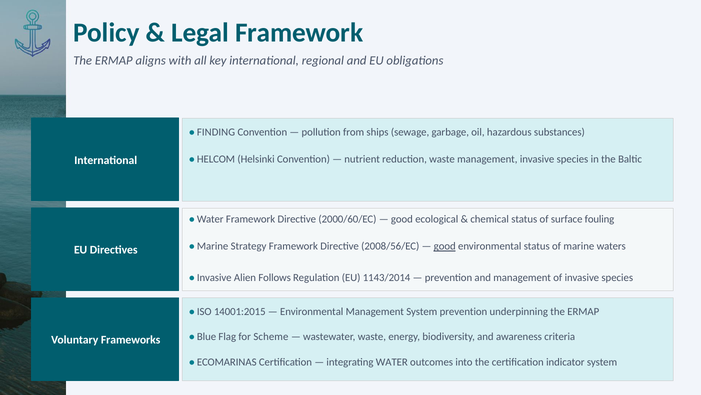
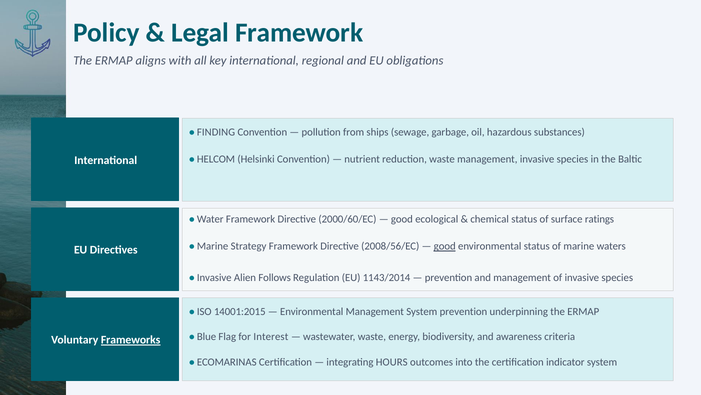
fouling: fouling -> ratings (599, 219)
Scheme: Scheme -> Interest (271, 336)
Frameworks underline: none -> present (131, 339)
integrating WATER: WATER -> HOURS (392, 362)
